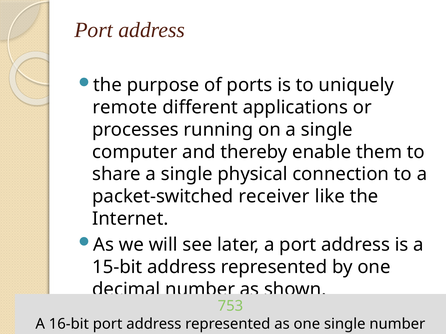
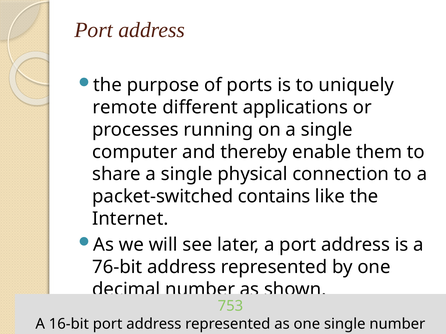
receiver: receiver -> contains (274, 197)
15-bit: 15-bit -> 76-bit (117, 267)
